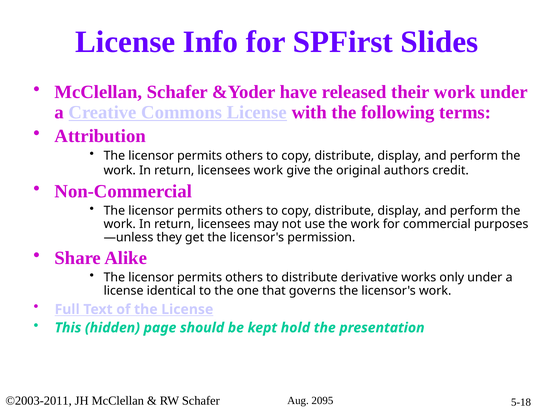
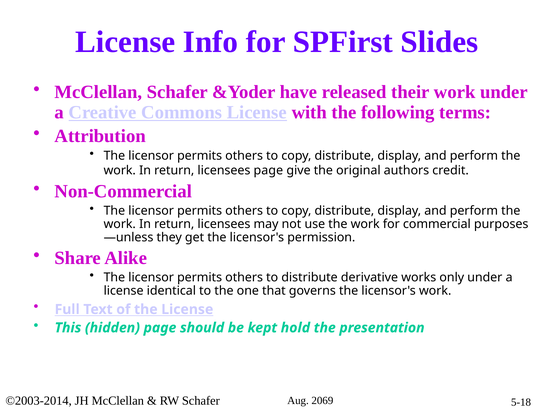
licensees work: work -> page (268, 171)
©2003-2011: ©2003-2011 -> ©2003-2014 (39, 401)
2095: 2095 -> 2069 (322, 401)
